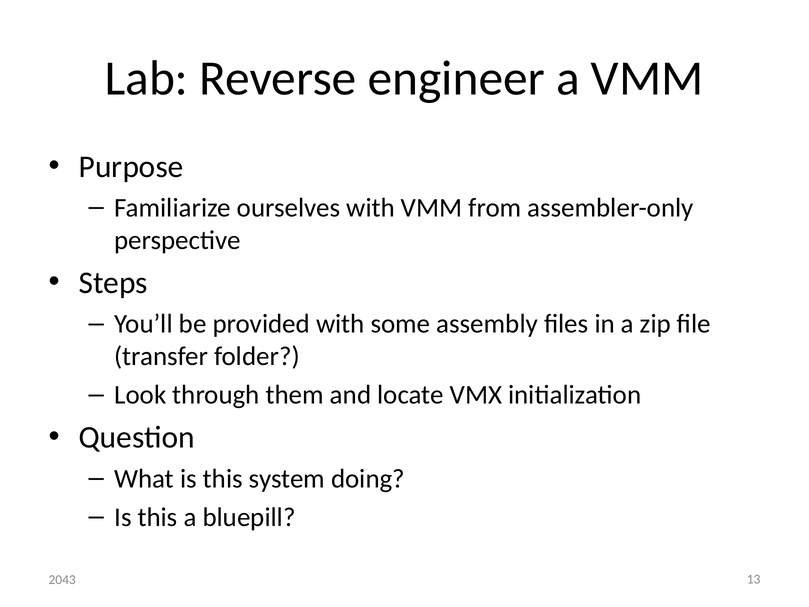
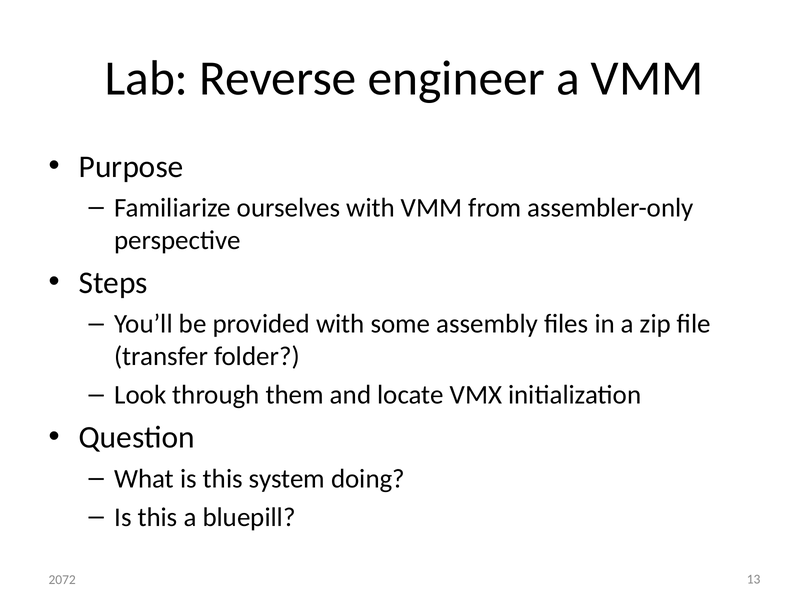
2043: 2043 -> 2072 (62, 579)
